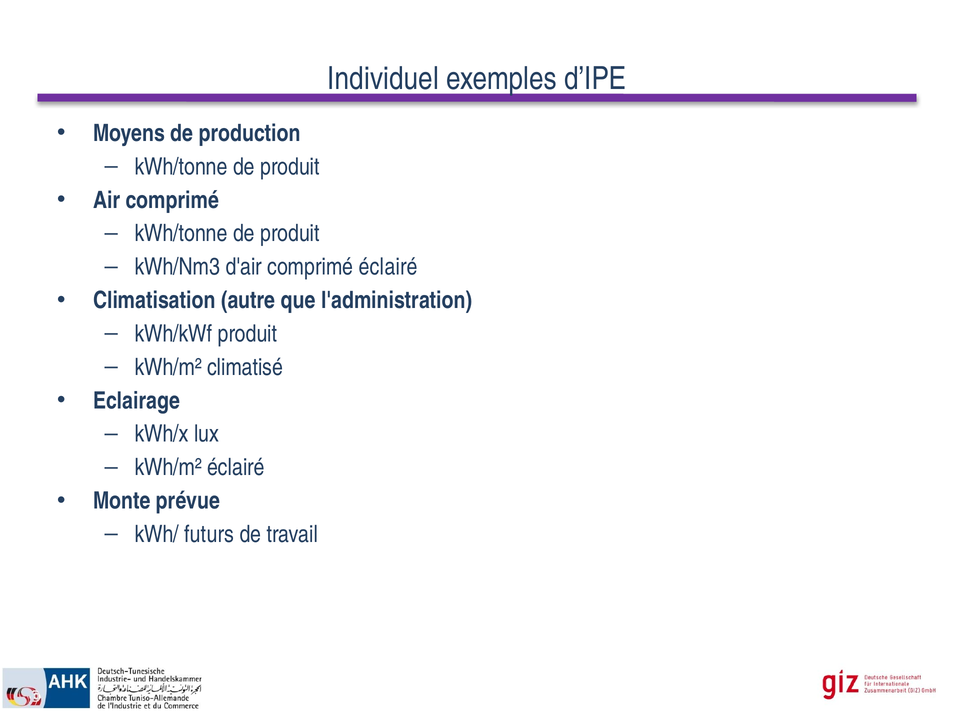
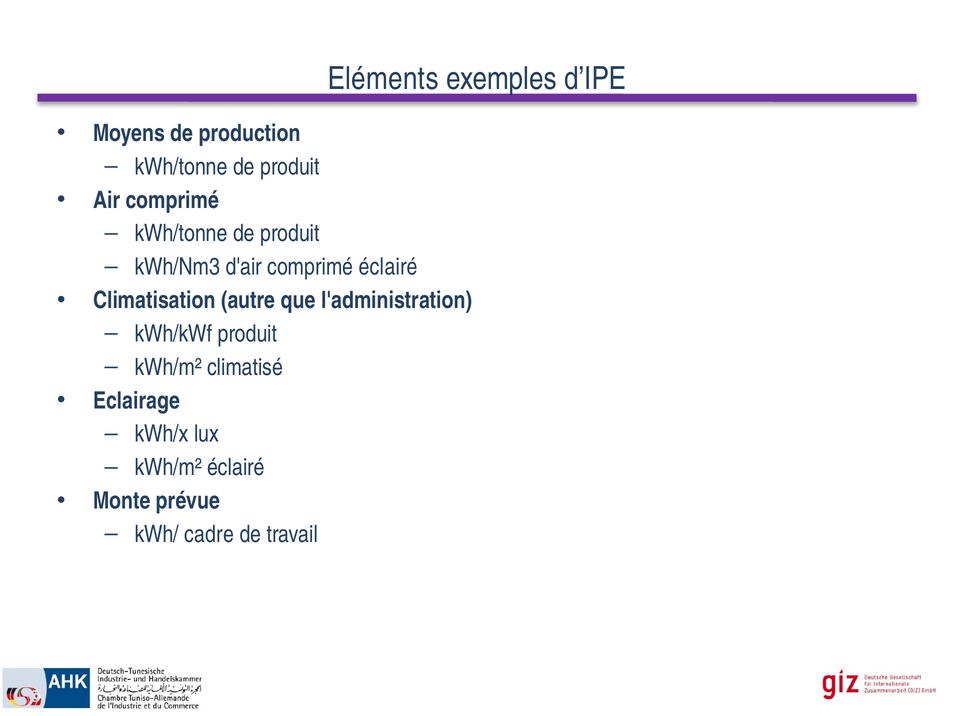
Individuel: Individuel -> Eléments (383, 79)
futurs: futurs -> cadre (209, 534)
